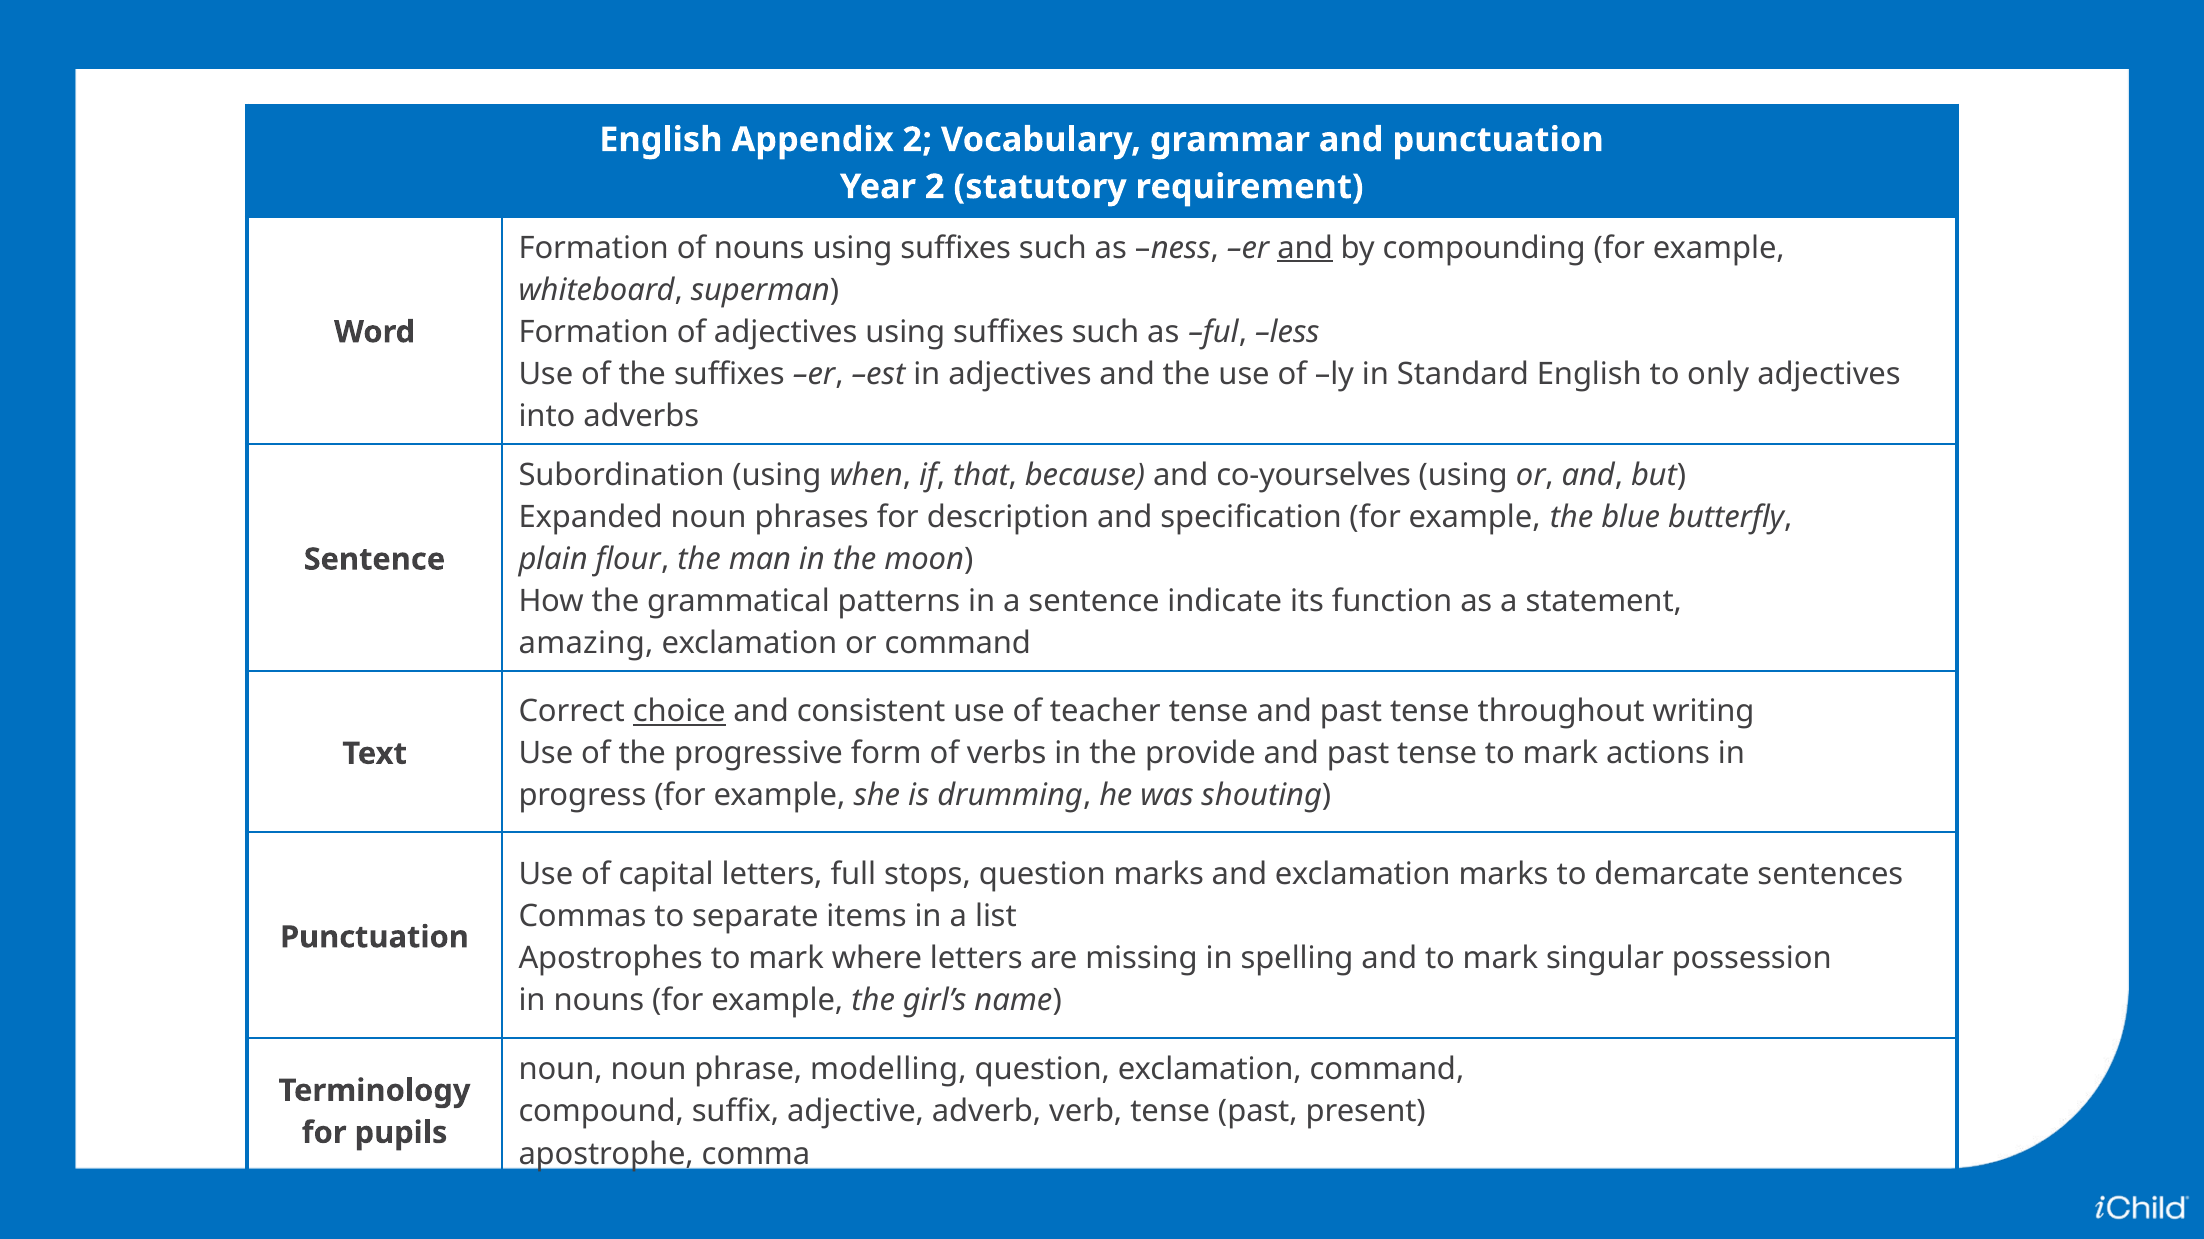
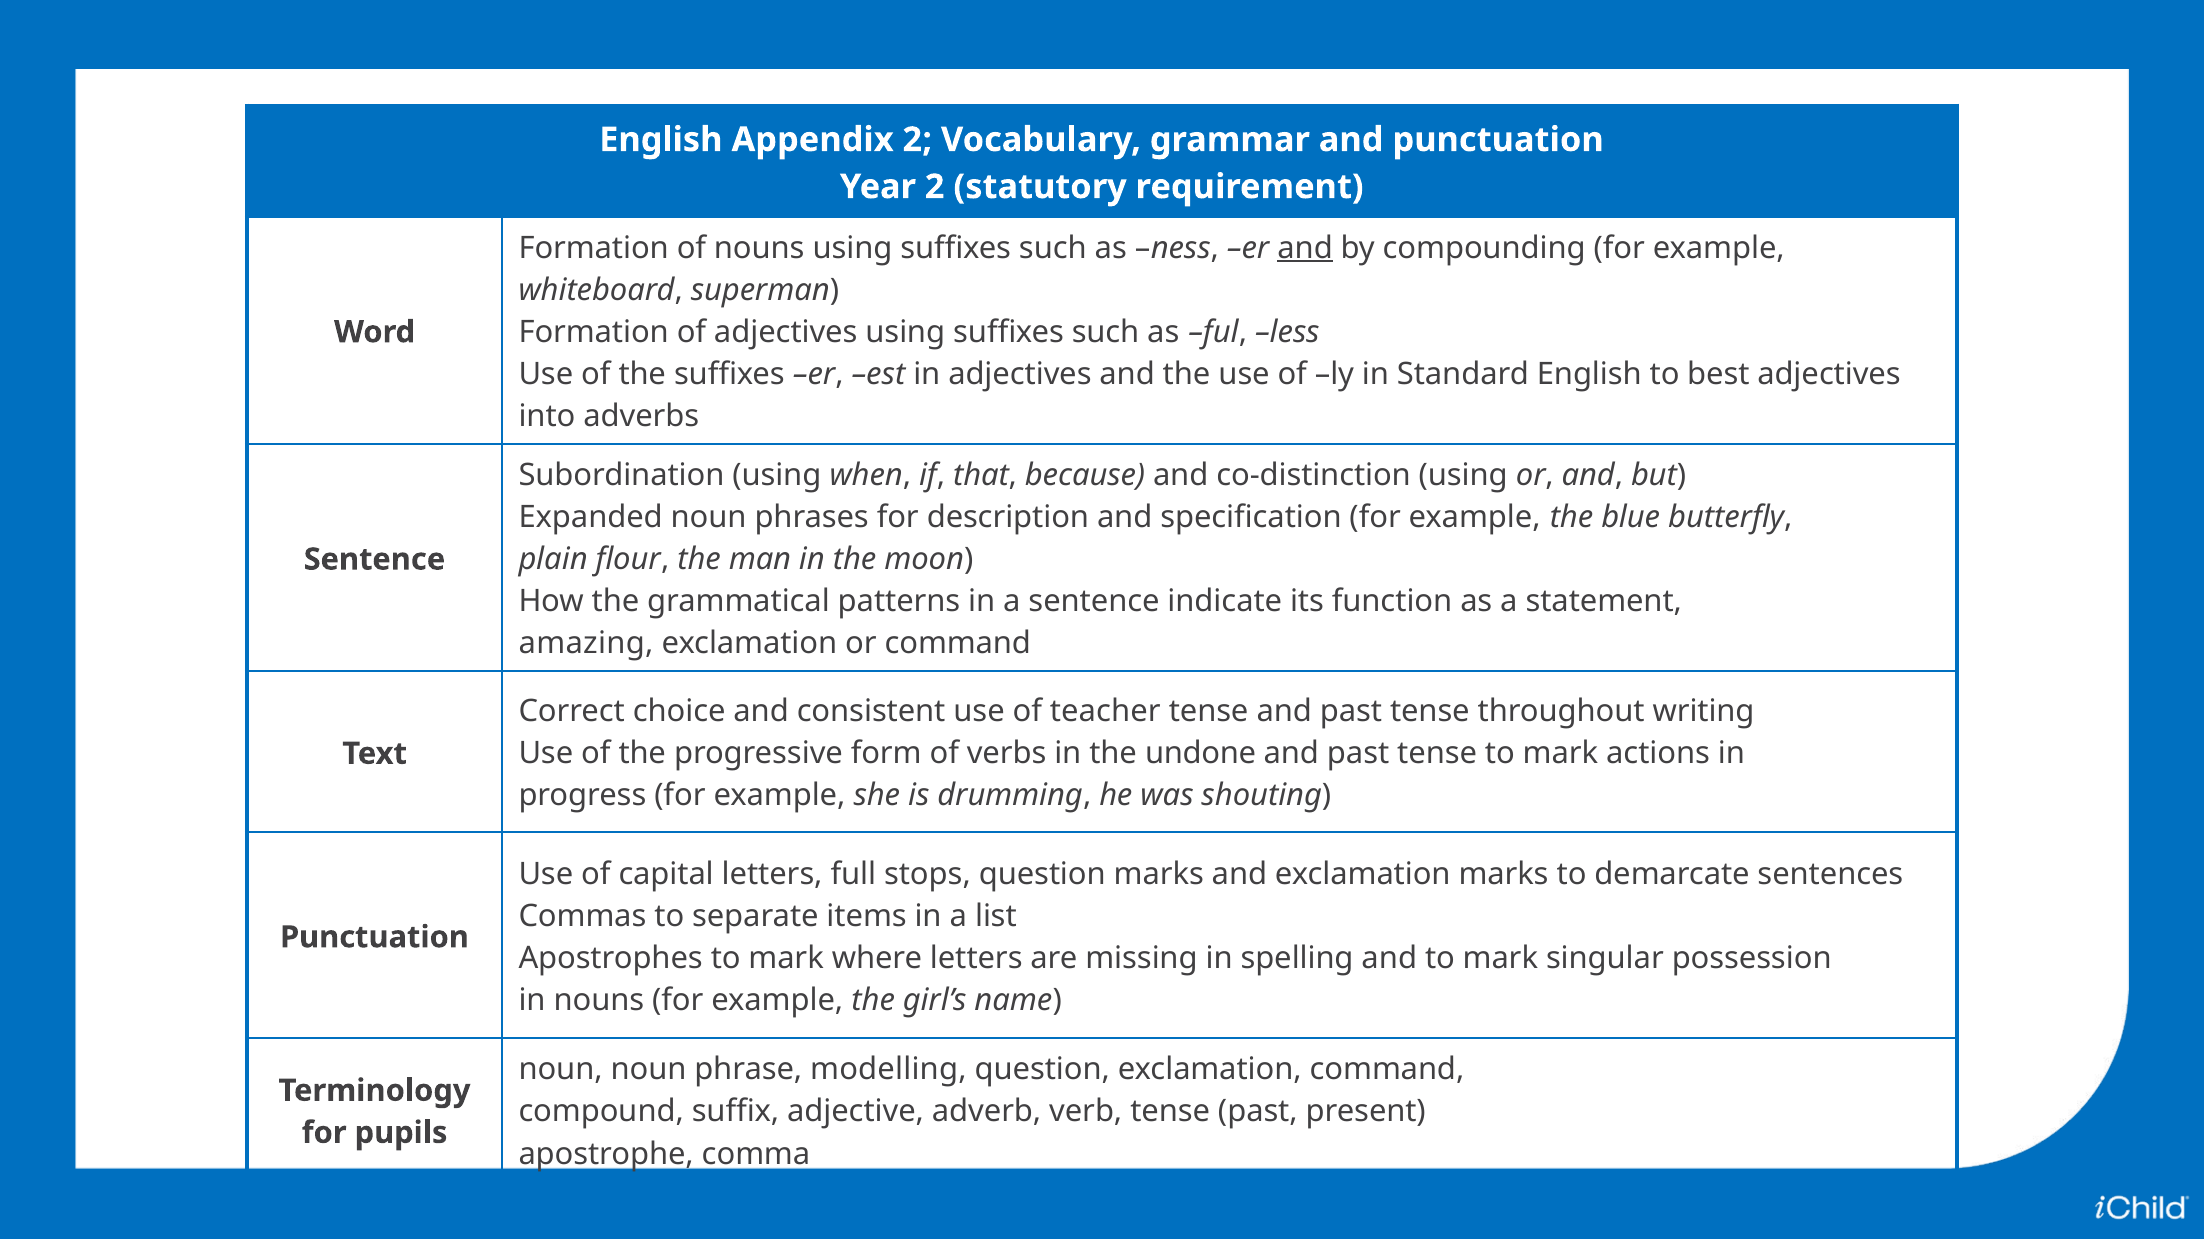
only: only -> best (1718, 374)
co-yourselves: co-yourselves -> co-distinction (1314, 475)
choice underline: present -> none (679, 712)
provide: provide -> undone (1201, 754)
